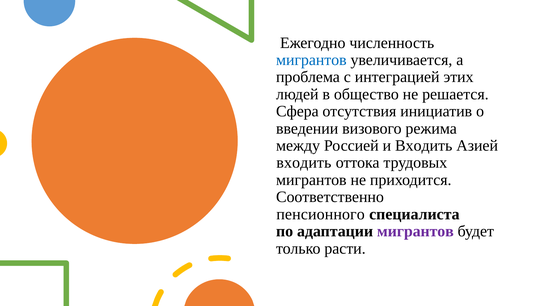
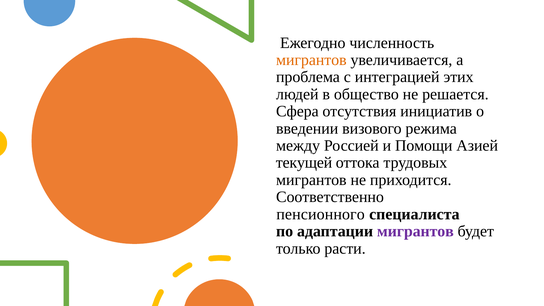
мигрантов colour: blue -> orange (311, 60)
и Входить: Входить -> Помощи (424, 146)
входить: входить -> текущей (304, 163)
